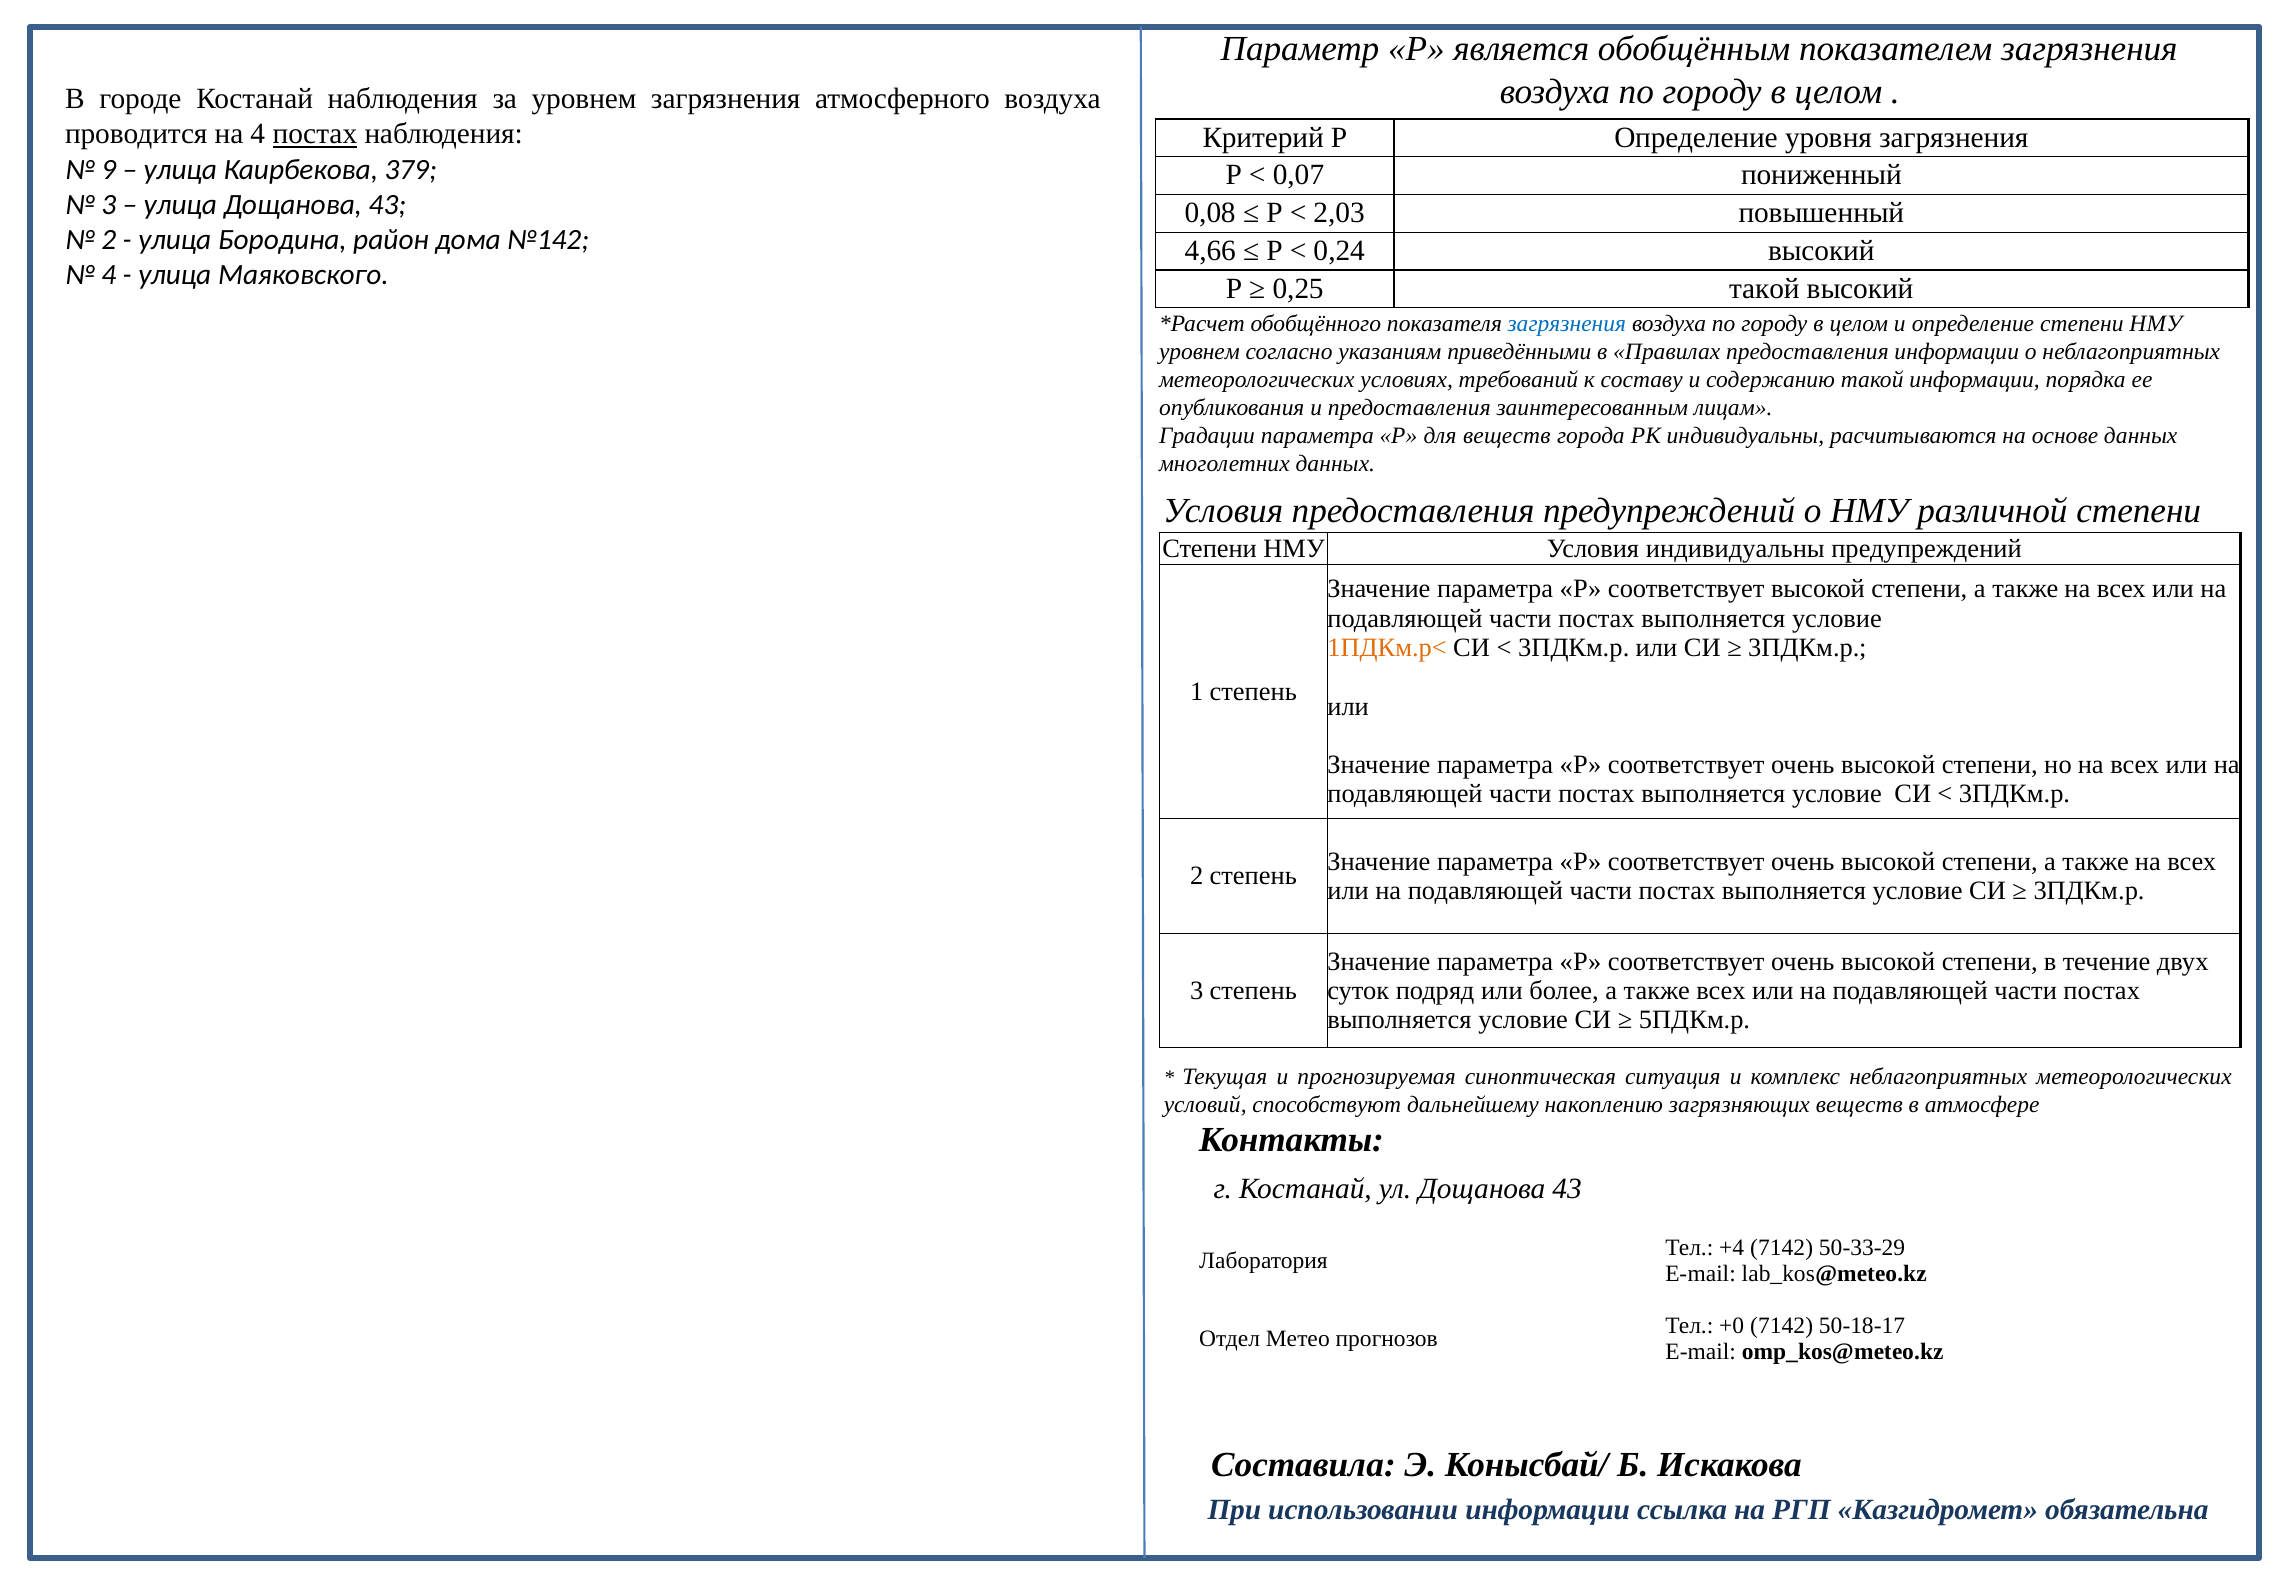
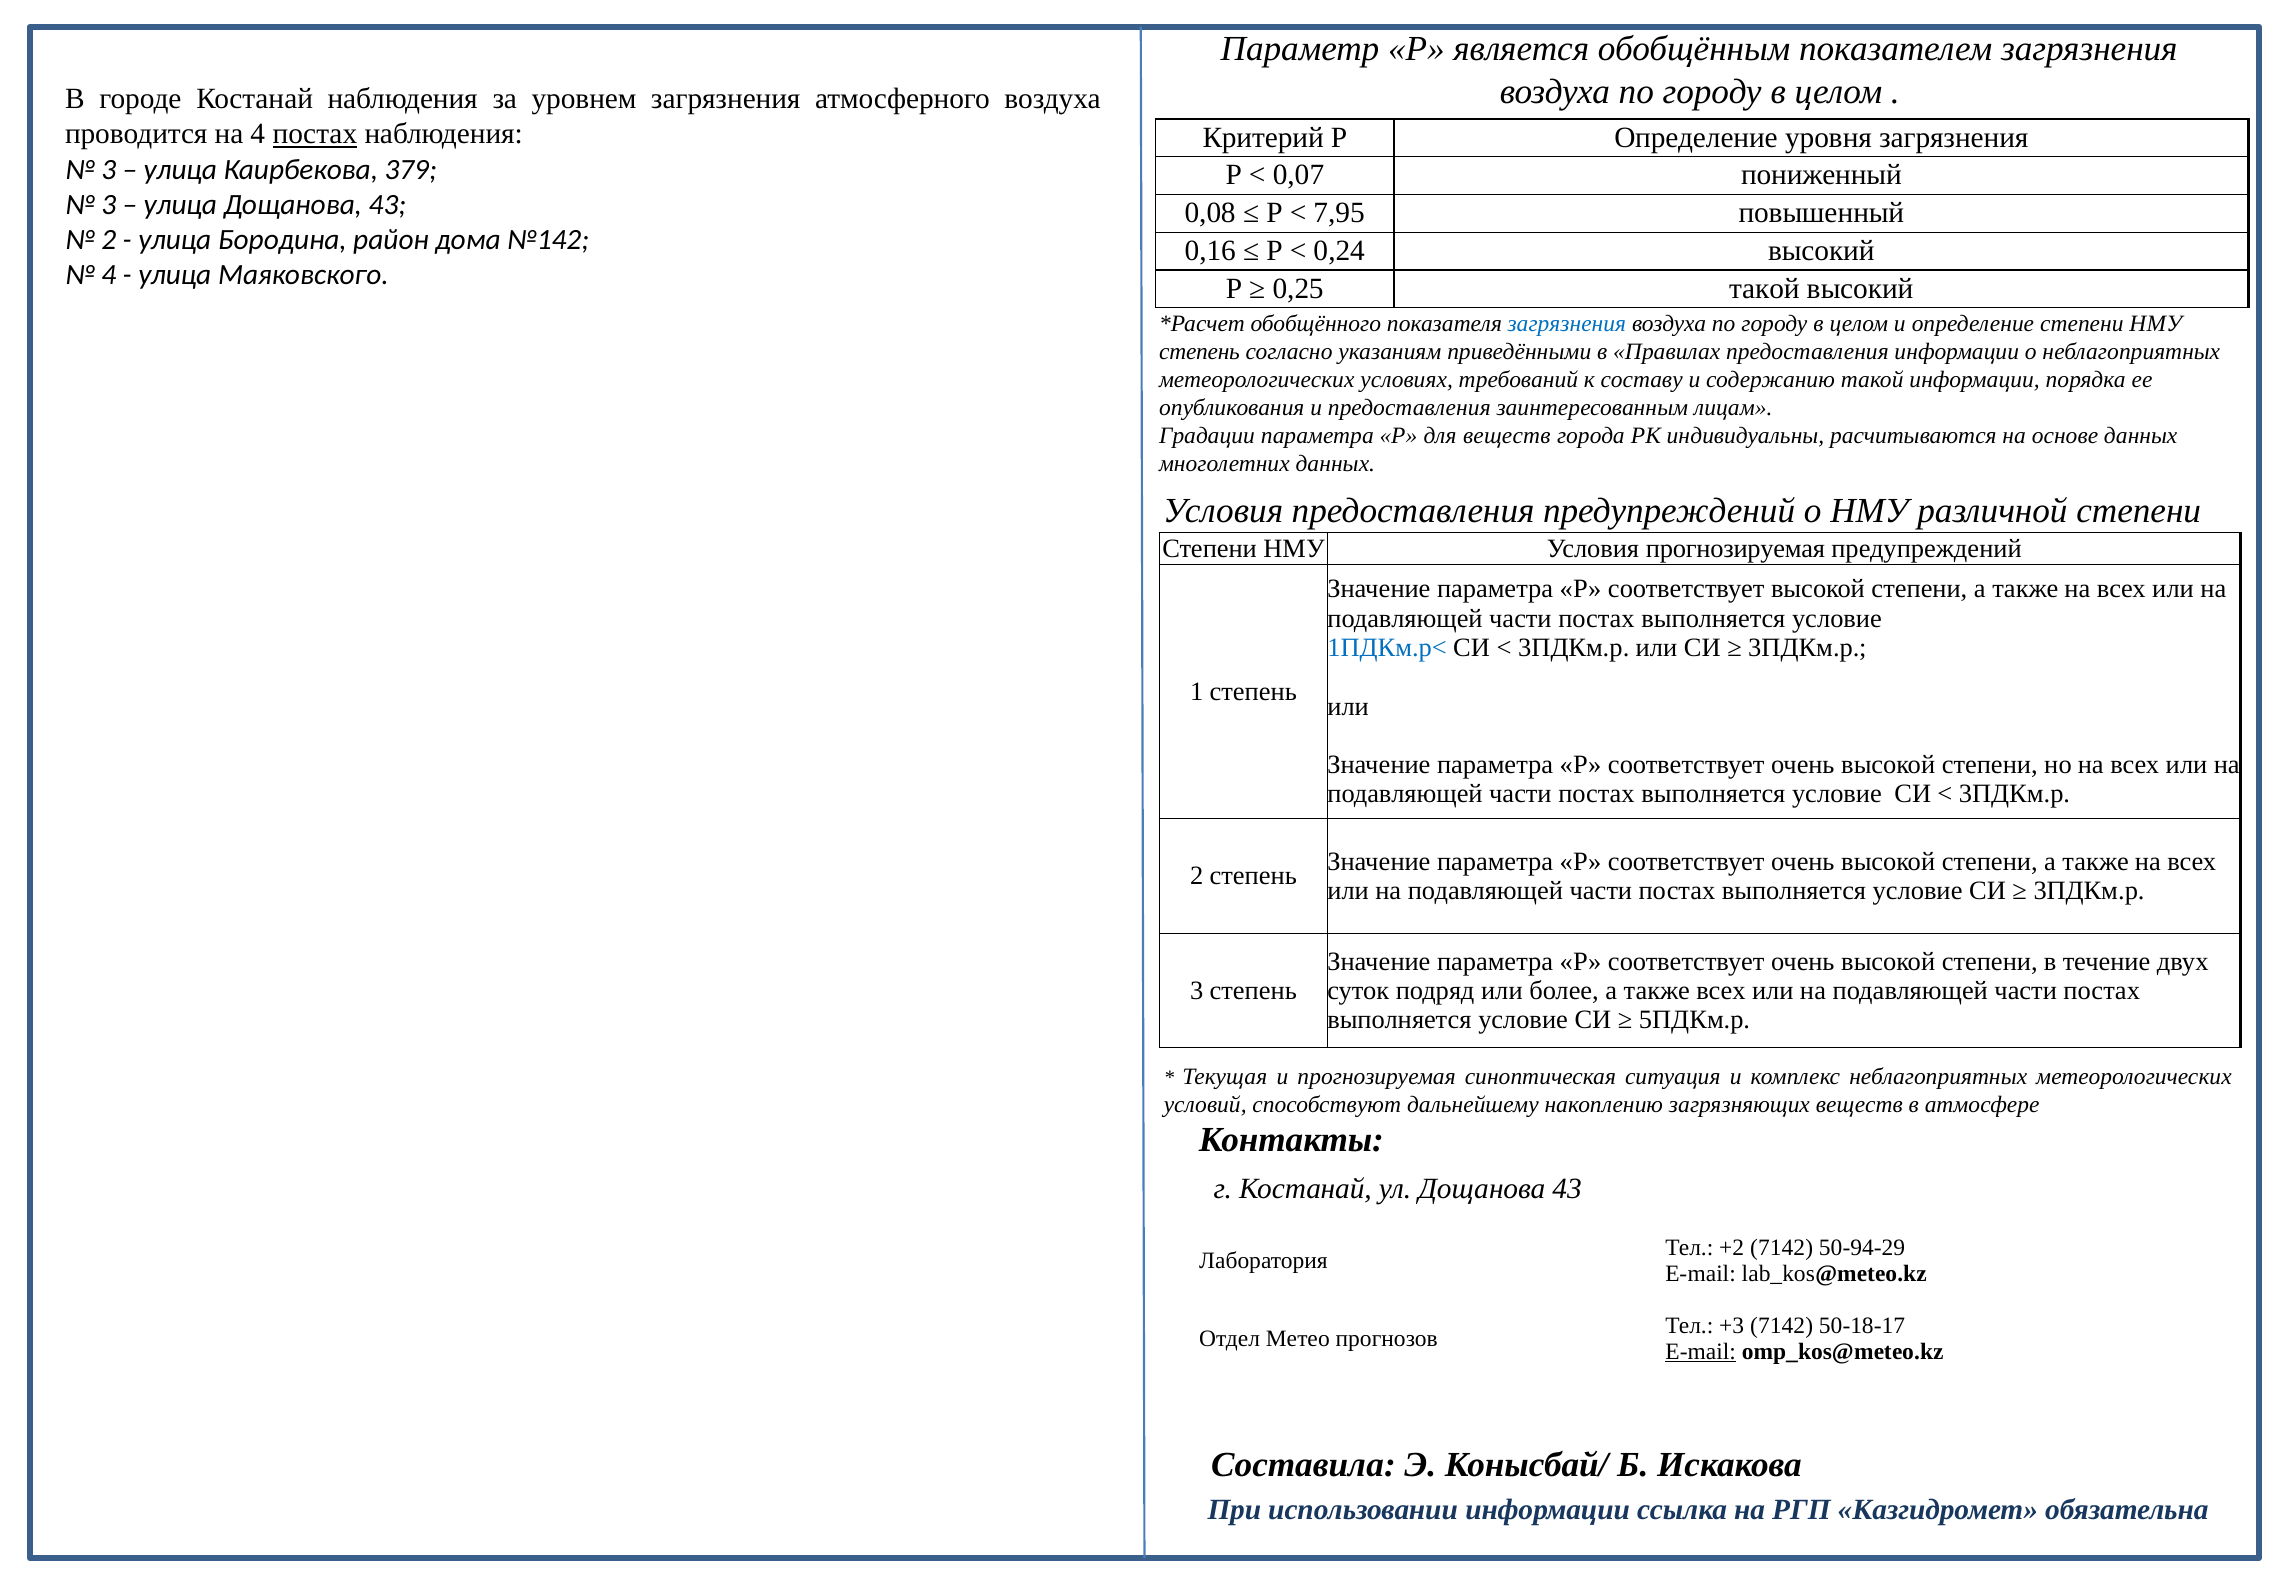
9: 9 -> 3 (109, 169)
2,03: 2,03 -> 7,95 (1339, 213)
4,66: 4,66 -> 0,16 (1210, 251)
уровнем: уровнем -> степень (1200, 352)
Условия индивидуальны: индивидуальны -> прогнозируемая (1735, 549)
1ПДКм.р< colour: orange -> blue (1387, 648)
+4: +4 -> +2 (1732, 1248)
50-33-29: 50-33-29 -> 50-94-29 (1862, 1248)
+0: +0 -> +3 (1732, 1325)
E-mail underline: none -> present (1701, 1351)
